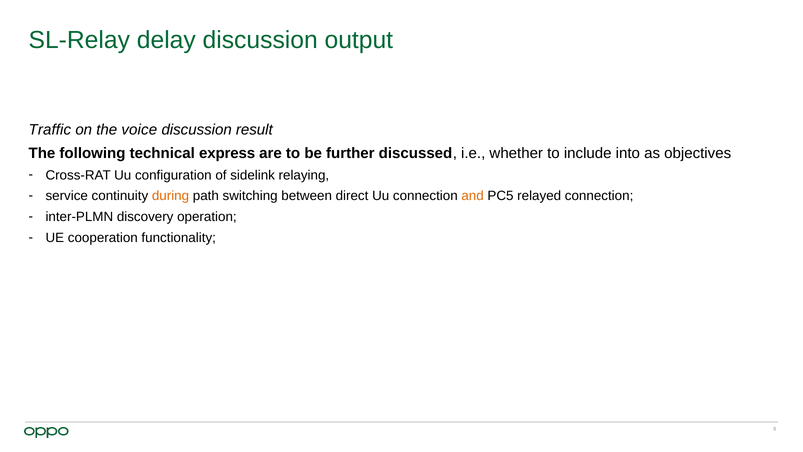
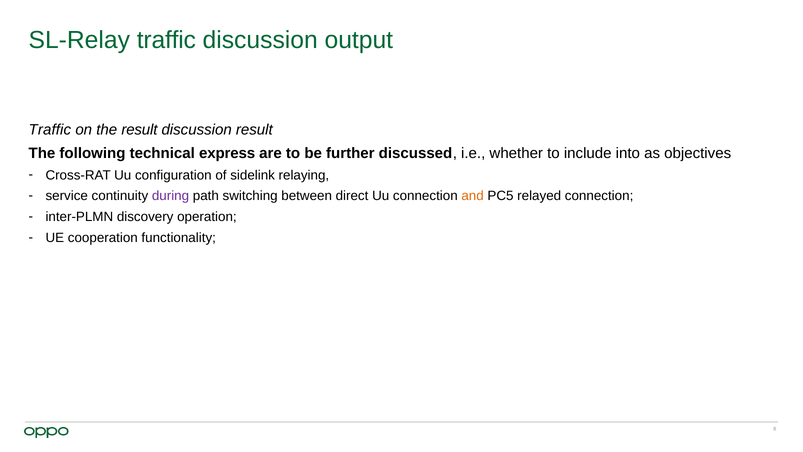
SL-Relay delay: delay -> traffic (166, 40)
the voice: voice -> result (139, 130)
during colour: orange -> purple (171, 196)
